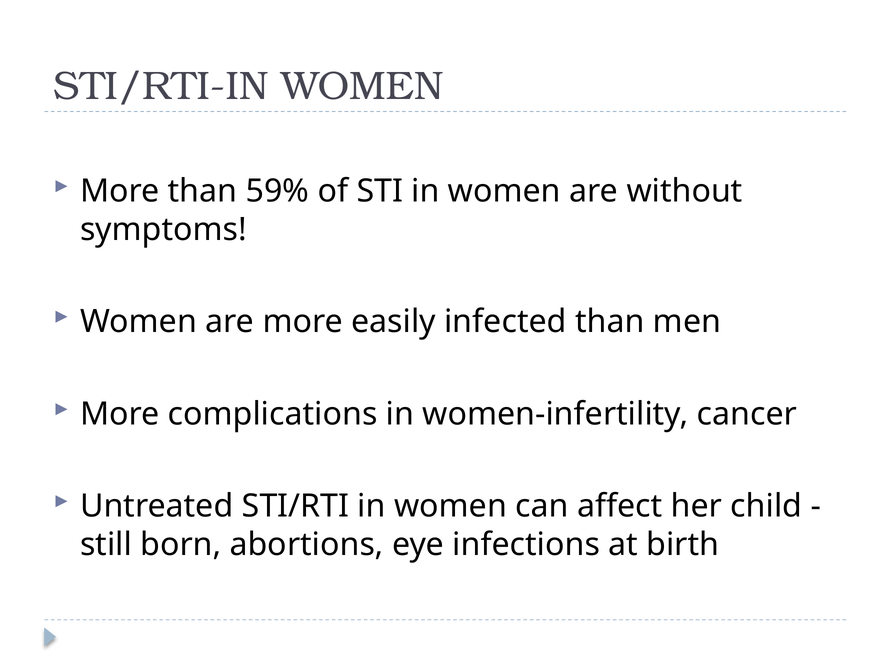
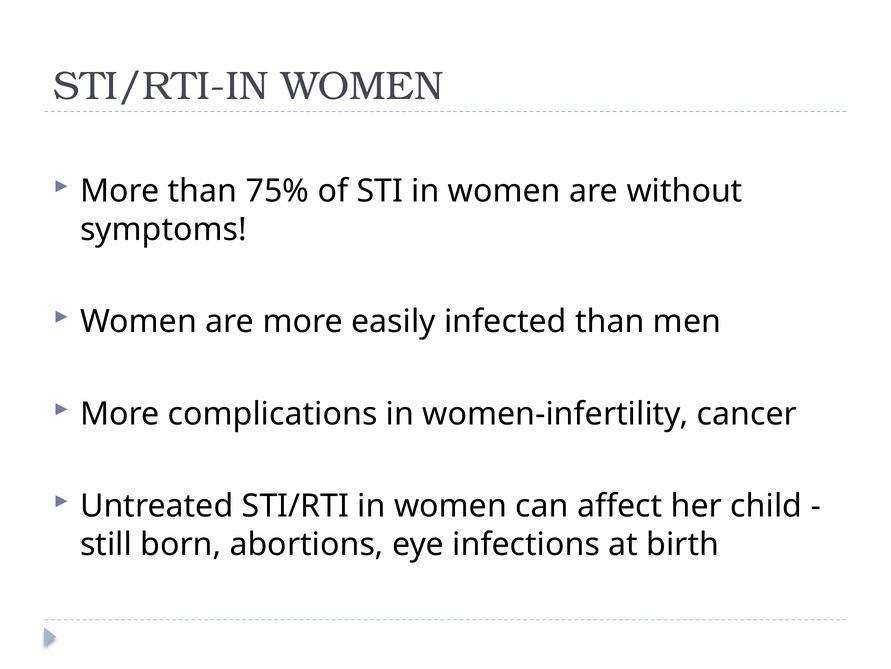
59%: 59% -> 75% (277, 191)
